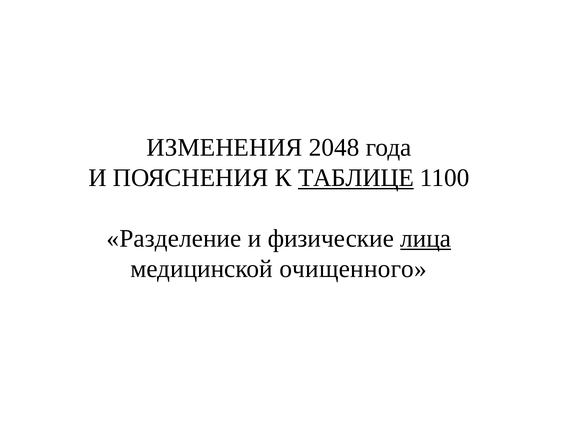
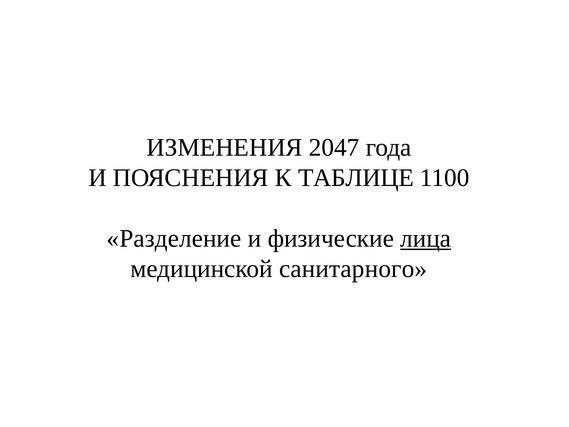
2048: 2048 -> 2047 (334, 147)
ТАБЛИЦЕ underline: present -> none (356, 178)
очищенного: очищенного -> санитарного (353, 269)
